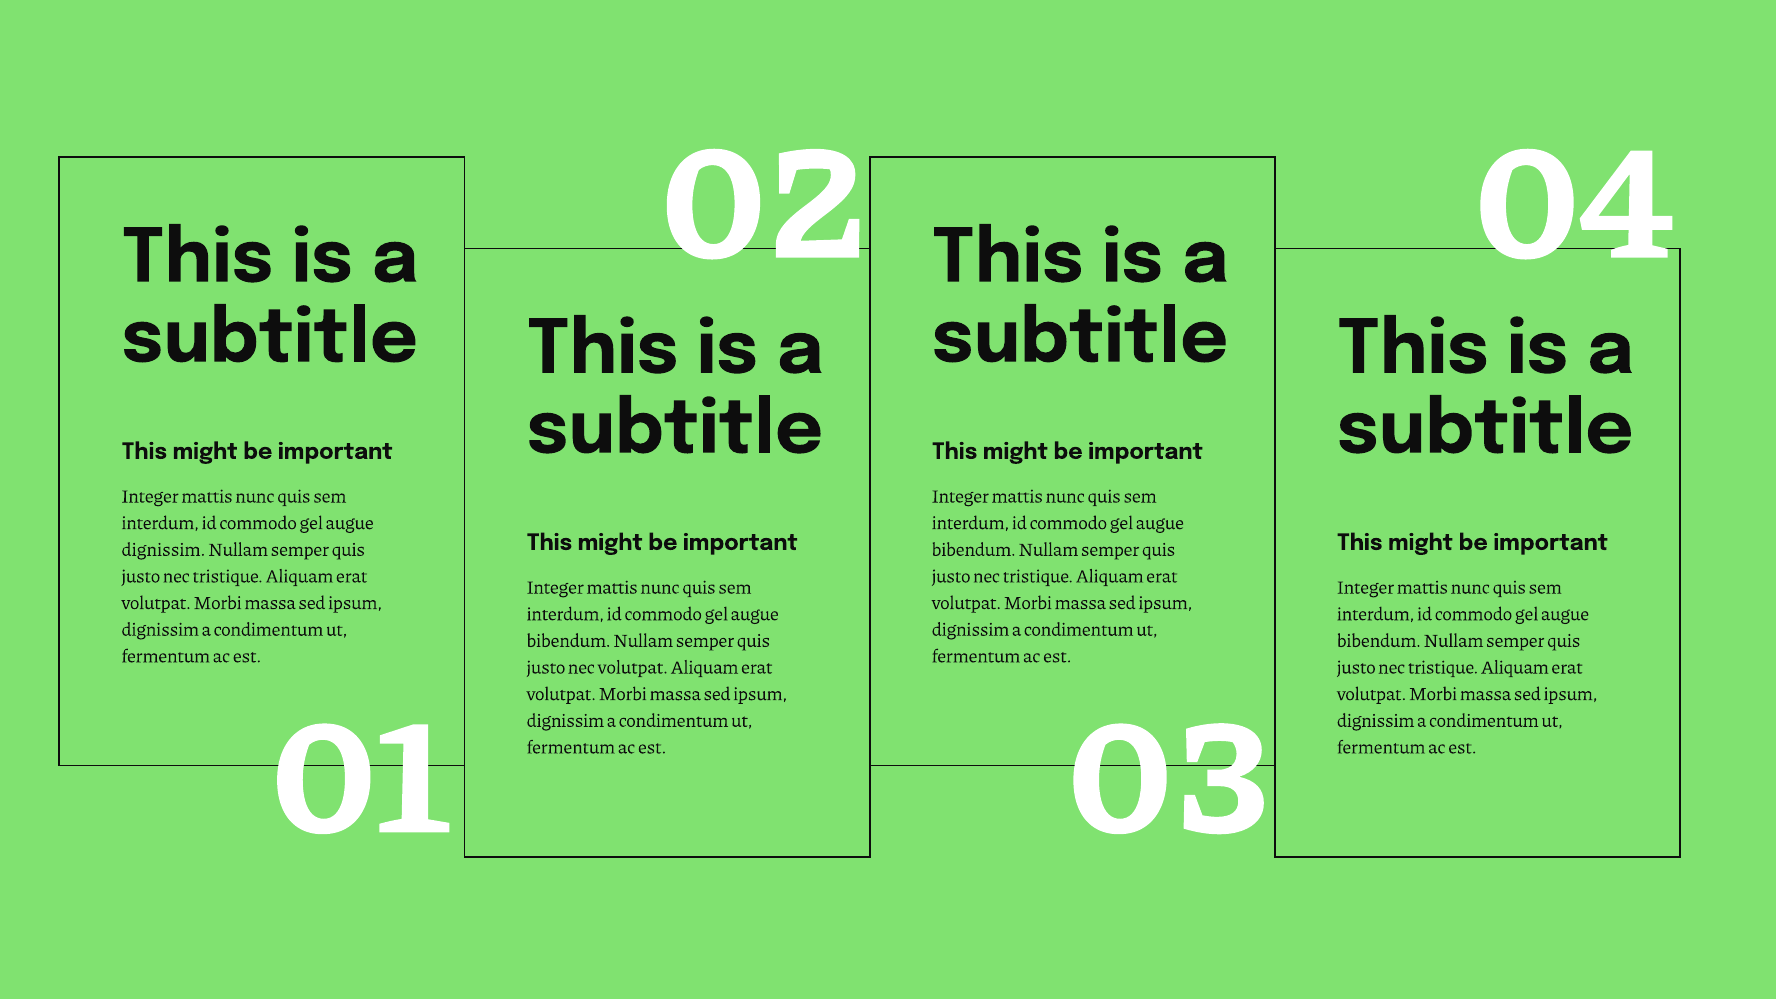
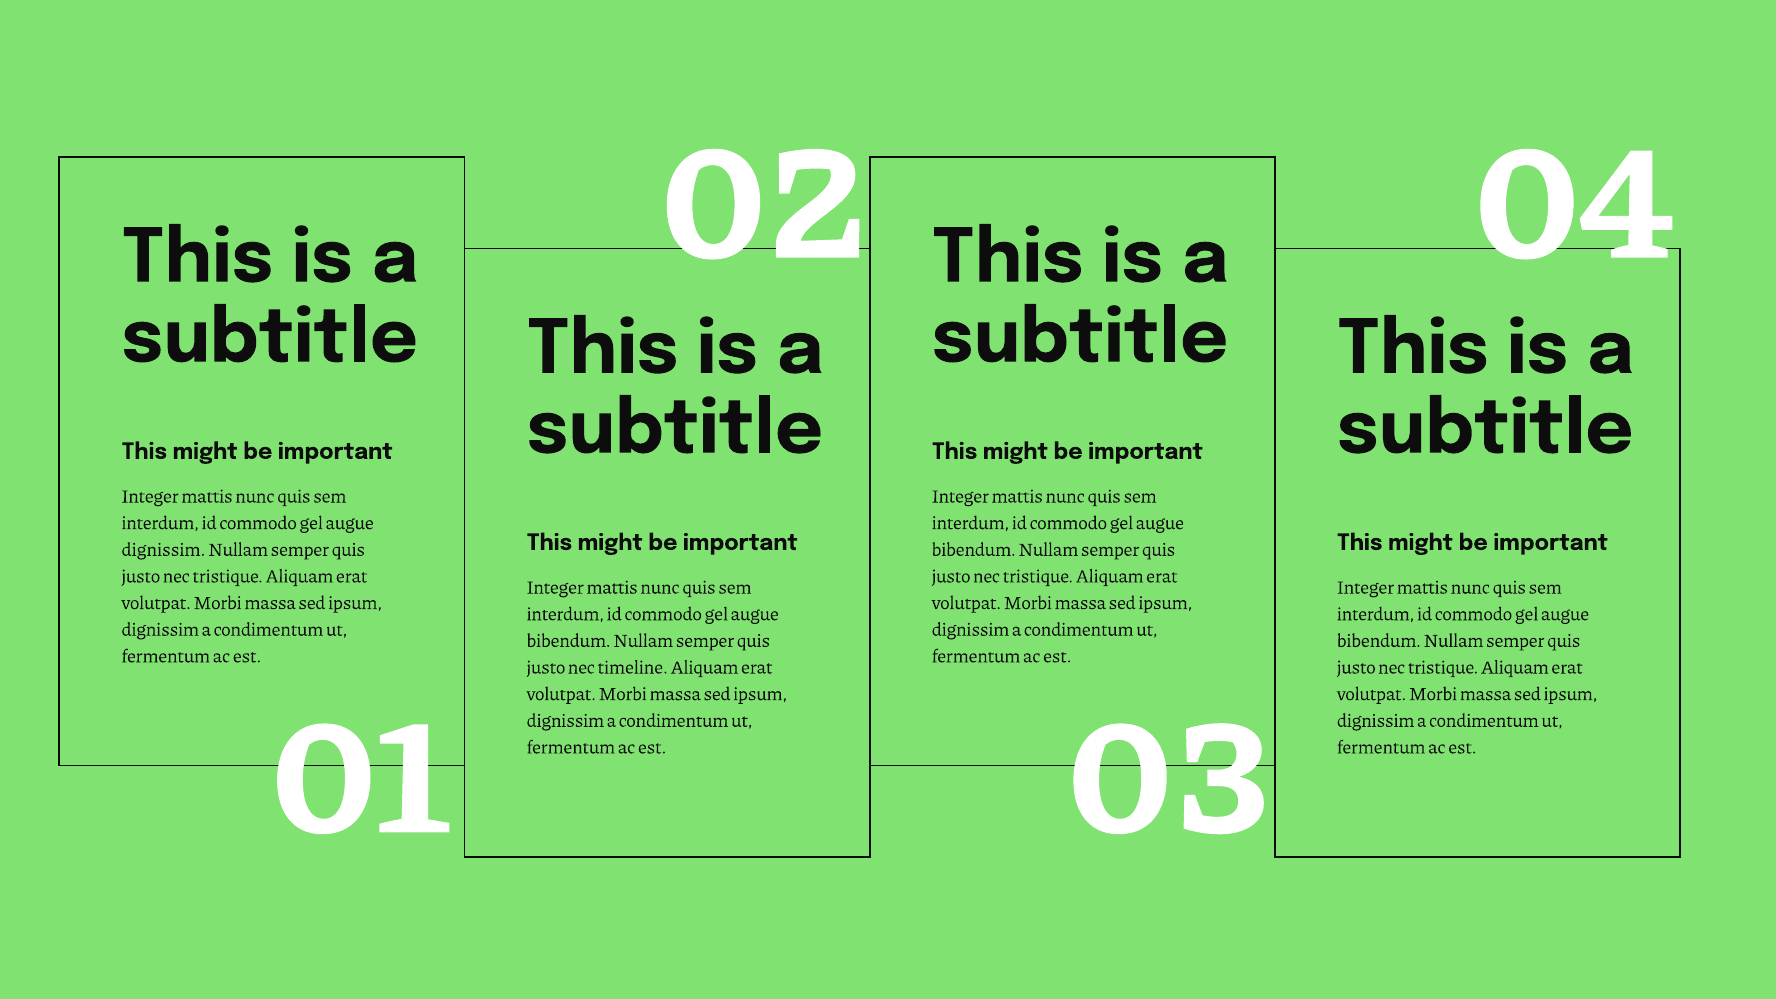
nec volutpat: volutpat -> timeline (633, 667)
